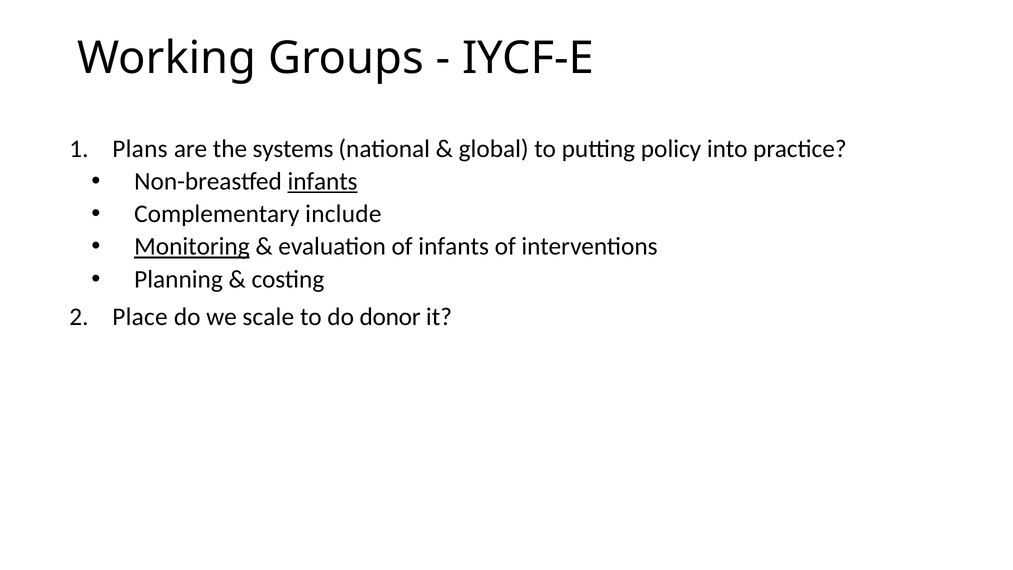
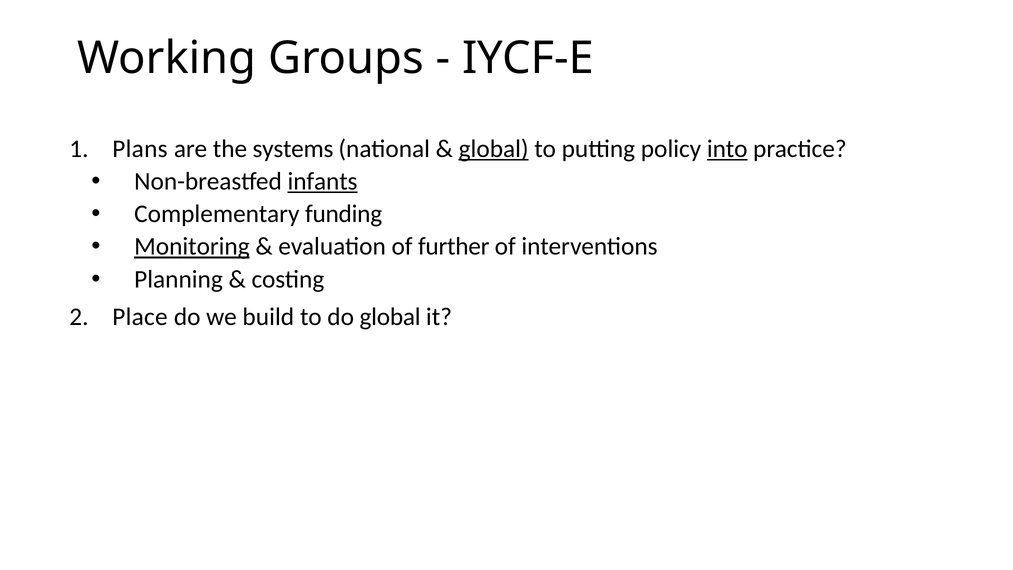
global underline: none -> present (494, 149)
into underline: none -> present (727, 149)
include: include -> funding (344, 214)
of infants: infants -> further (454, 247)
scale: scale -> build (268, 317)
do donor: donor -> global (390, 317)
